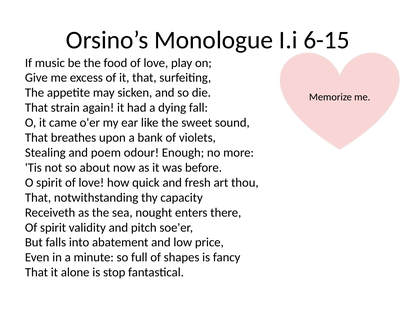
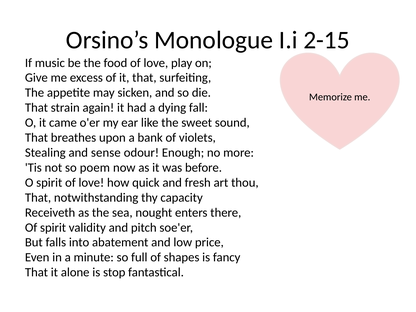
6-15: 6-15 -> 2-15 (327, 40)
poem: poem -> sense (106, 153)
about: about -> poem (95, 168)
